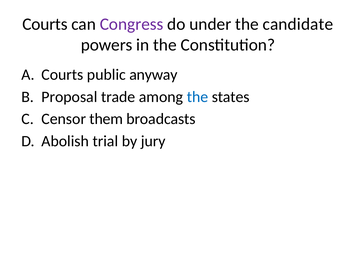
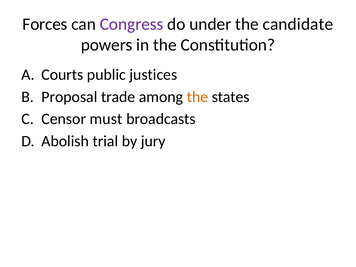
Courts: Courts -> Forces (45, 24)
anyway: anyway -> justices (153, 75)
the colour: blue -> orange (198, 97)
them: them -> must (106, 119)
